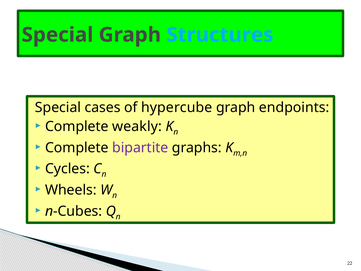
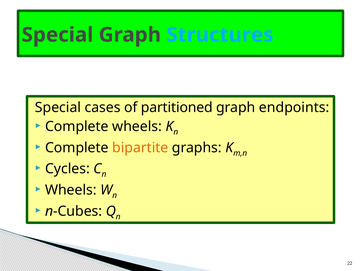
hypercube: hypercube -> partitioned (177, 107)
Complete weakly: weakly -> wheels (137, 126)
bipartite colour: purple -> orange (140, 147)
